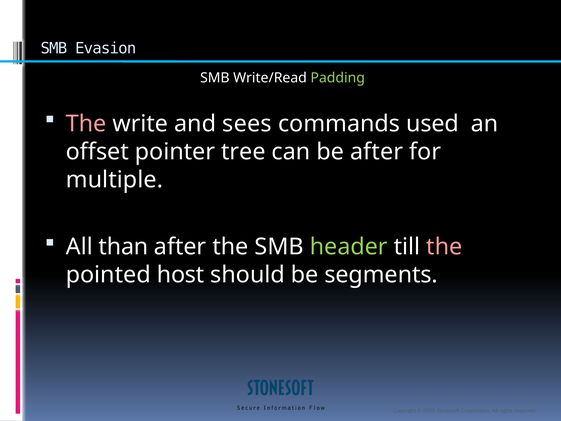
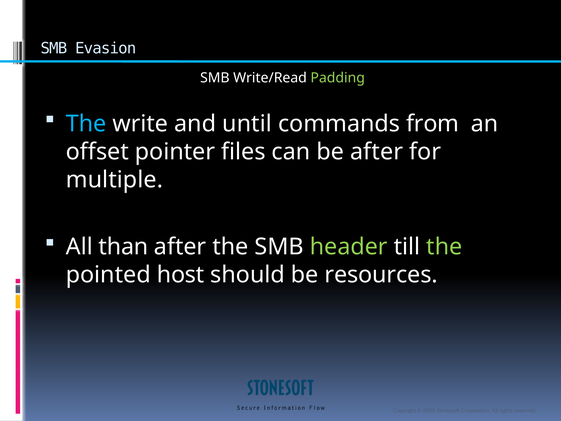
The colour: pink -> light blue (86, 124)
sees: sees -> until (247, 124)
used: used -> from (433, 124)
tree: tree -> files (243, 152)
the colour: pink -> light green (444, 247)
segments: segments -> resources (381, 275)
